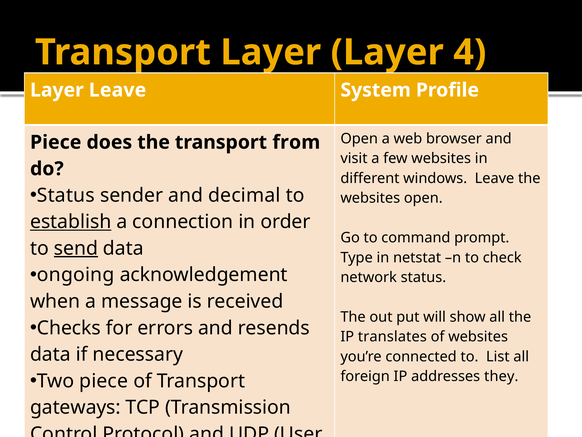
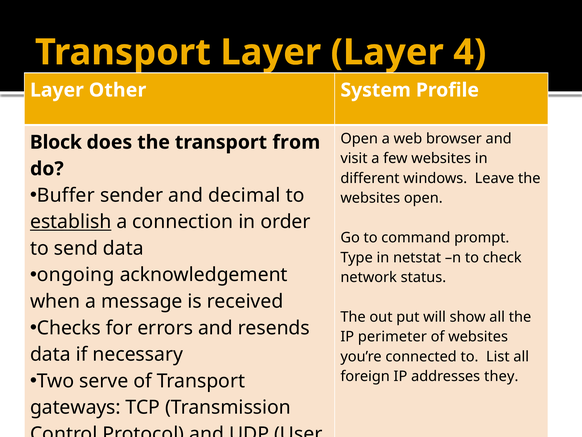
Layer Leave: Leave -> Other (118, 90)
Piece: Piece -> Block (56, 142)
Status: Status -> Buffer (66, 195)
send underline: present -> none (76, 248)
translates: translates -> perimeter (392, 336)
Two piece: piece -> serve (104, 381)
